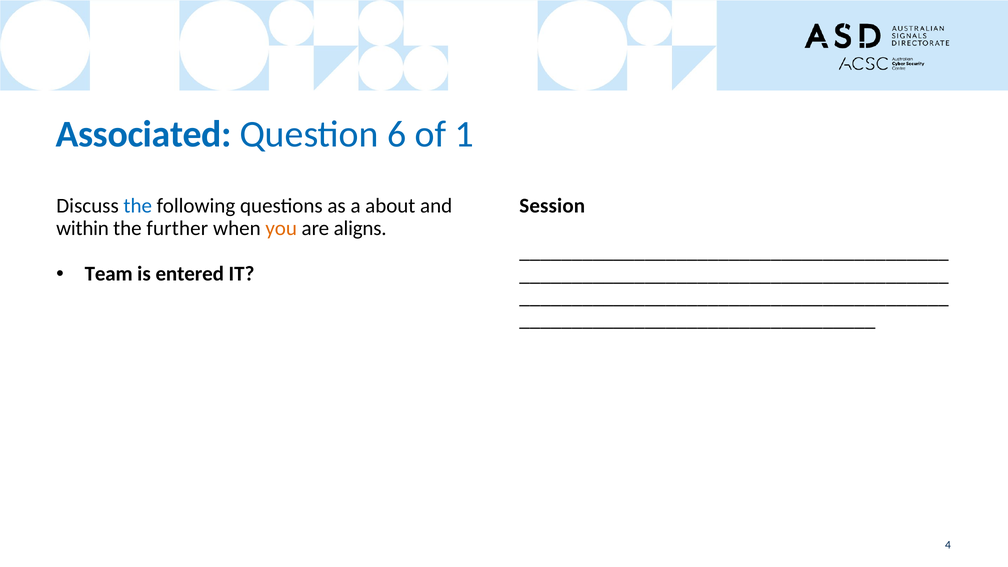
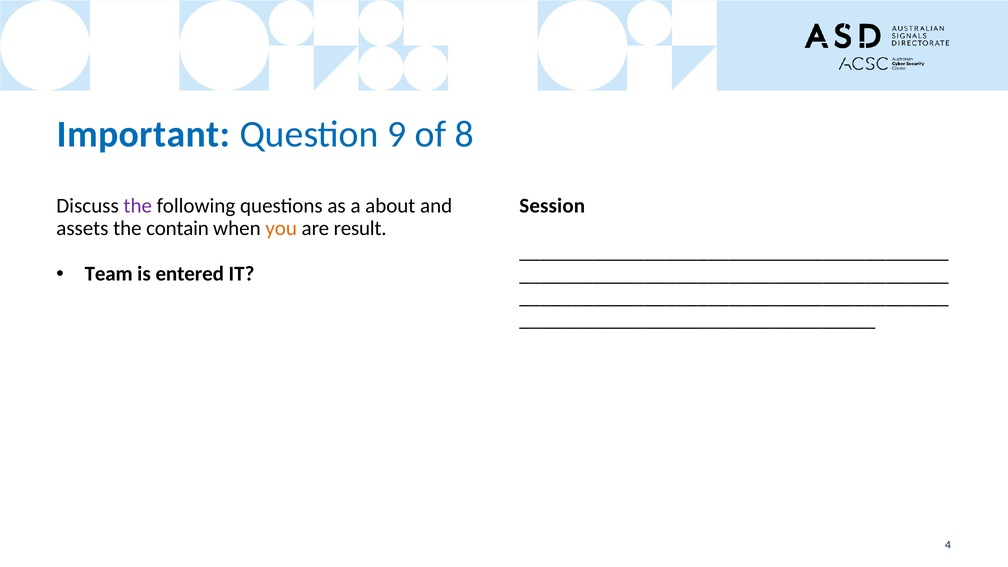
Associated: Associated -> Important (143, 134)
6: 6 -> 9 (397, 134)
1: 1 -> 8 (464, 134)
the colour: blue -> purple (138, 206)
within: within -> assets (82, 228)
further: further -> contain (178, 228)
aligns: aligns -> result (360, 228)
